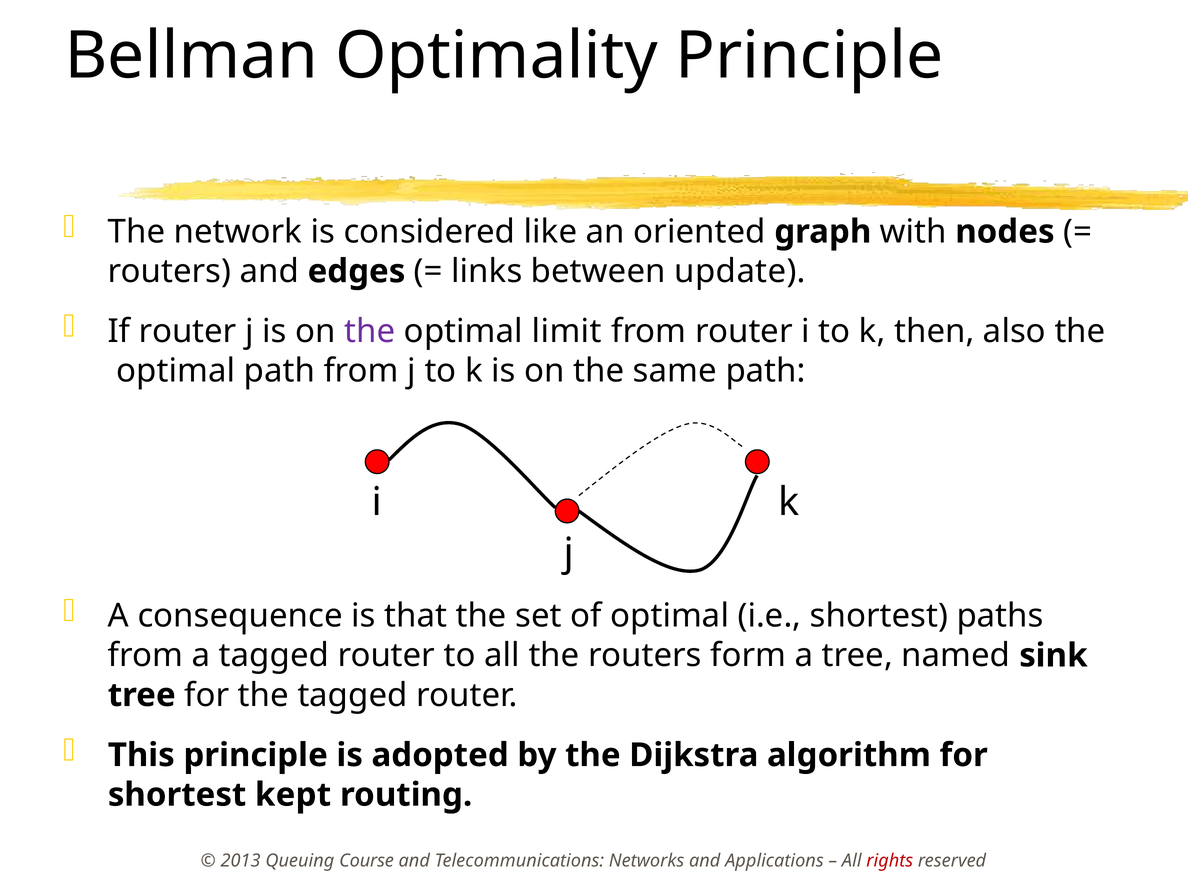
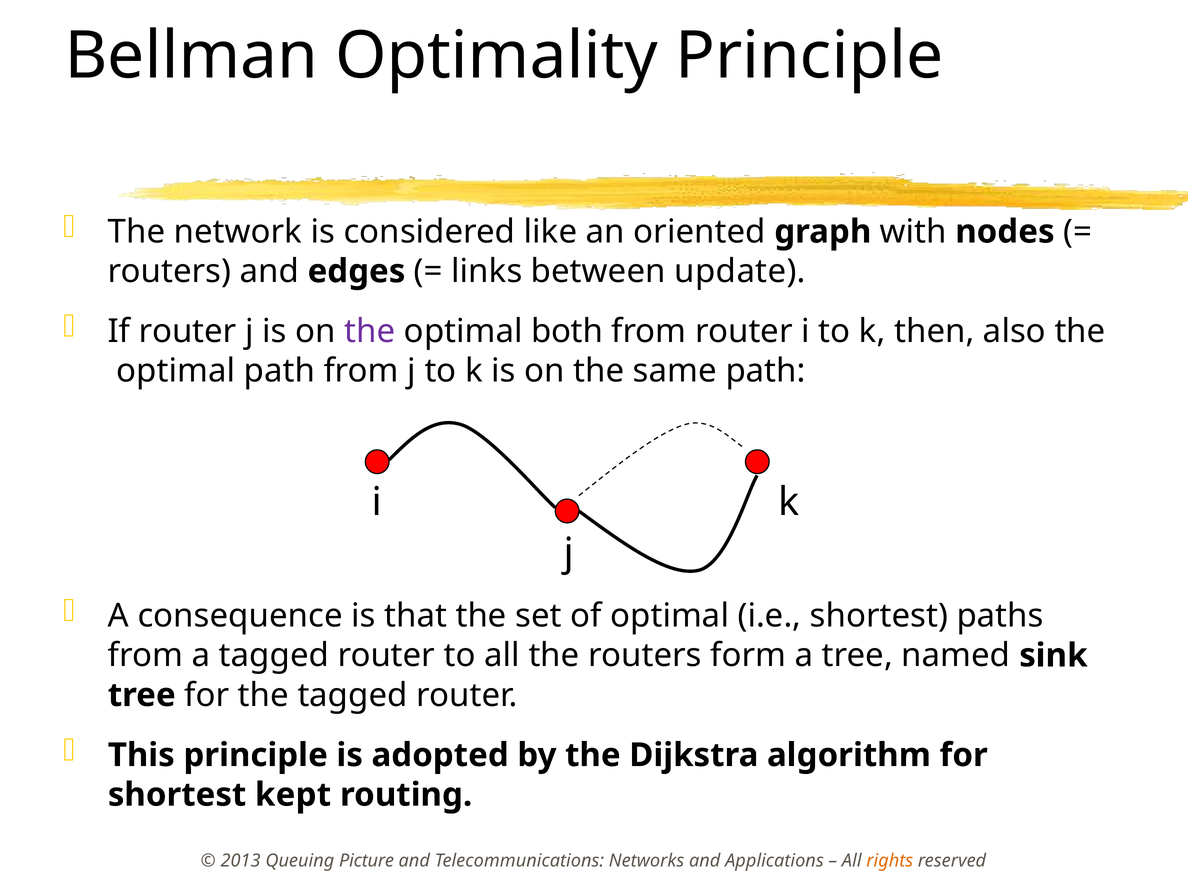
limit: limit -> both (567, 331)
Course: Course -> Picture (367, 861)
rights colour: red -> orange (890, 861)
